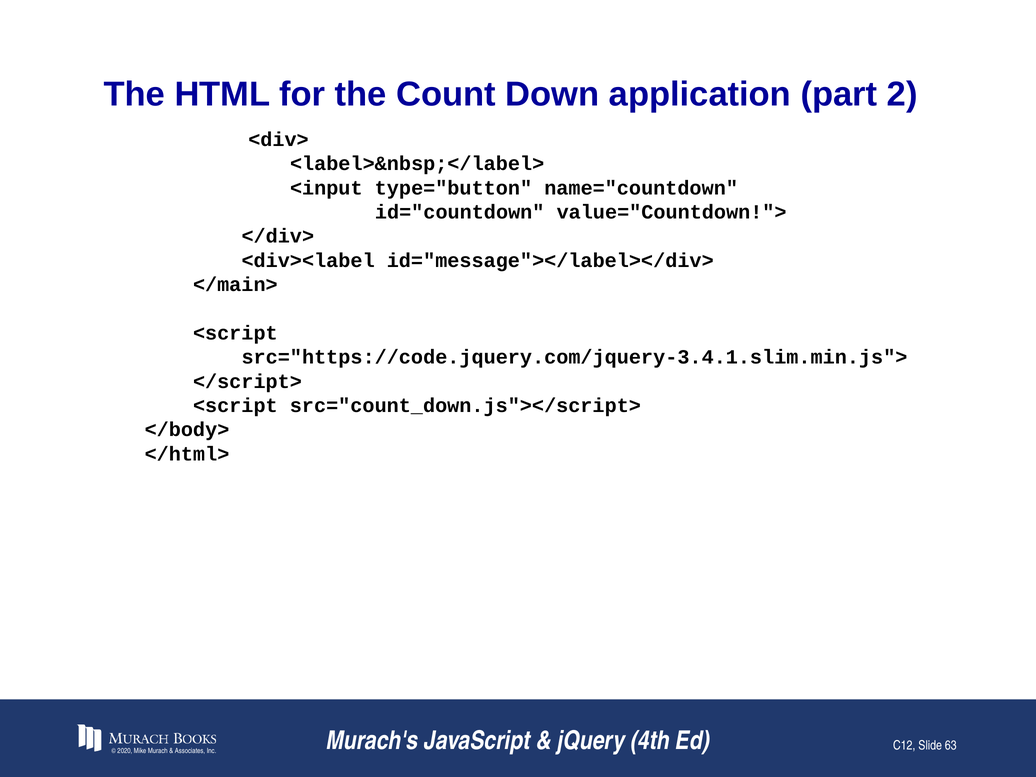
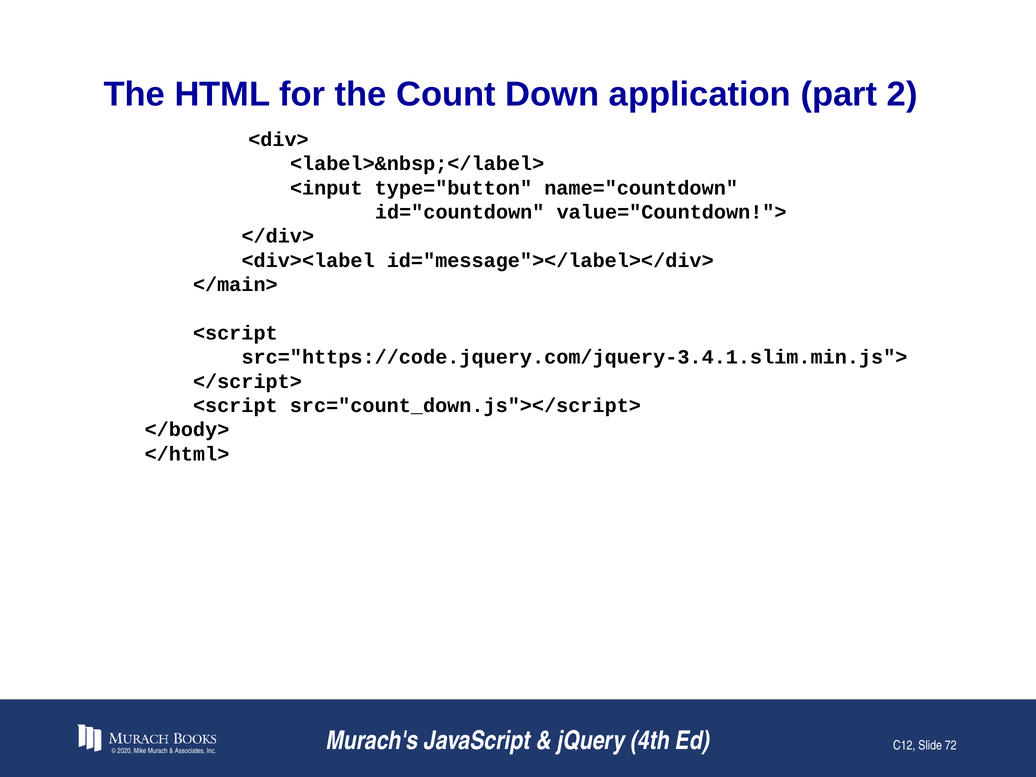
63: 63 -> 72 (951, 745)
